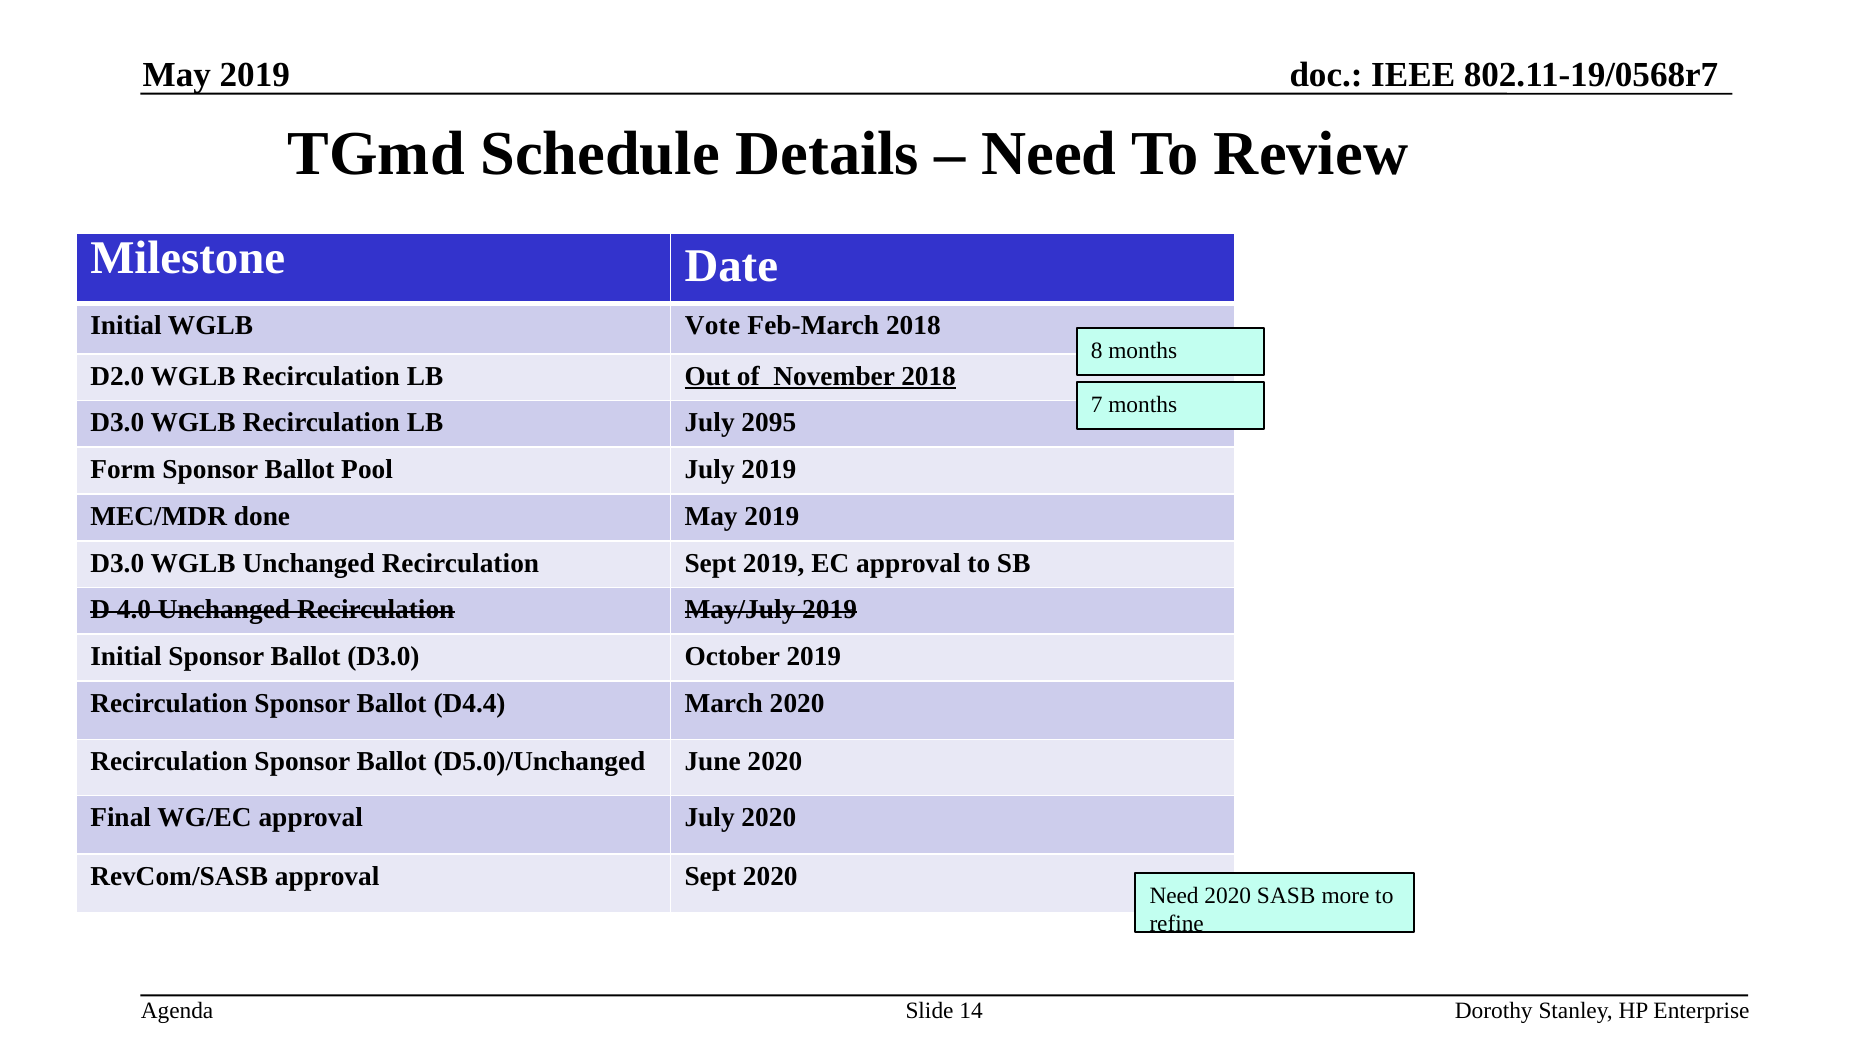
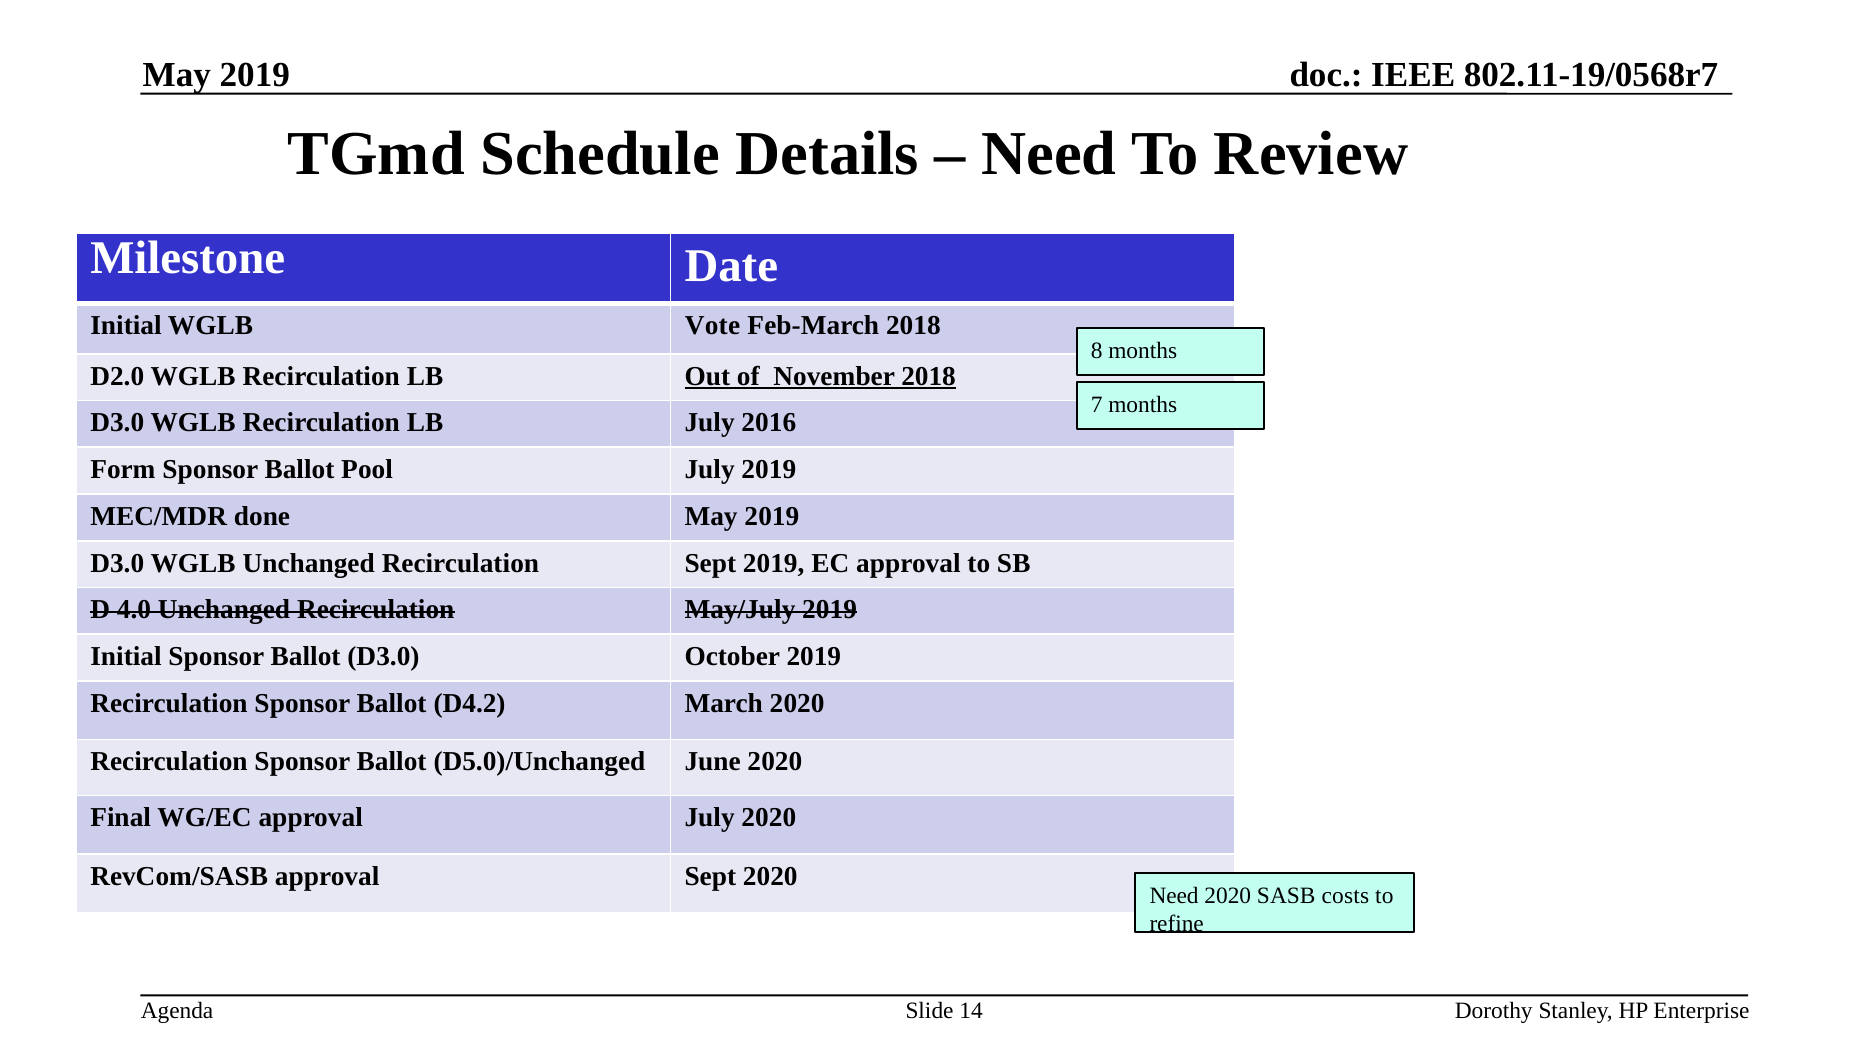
2095: 2095 -> 2016 (769, 423)
D4.4: D4.4 -> D4.2 (470, 703)
more: more -> costs (1345, 896)
